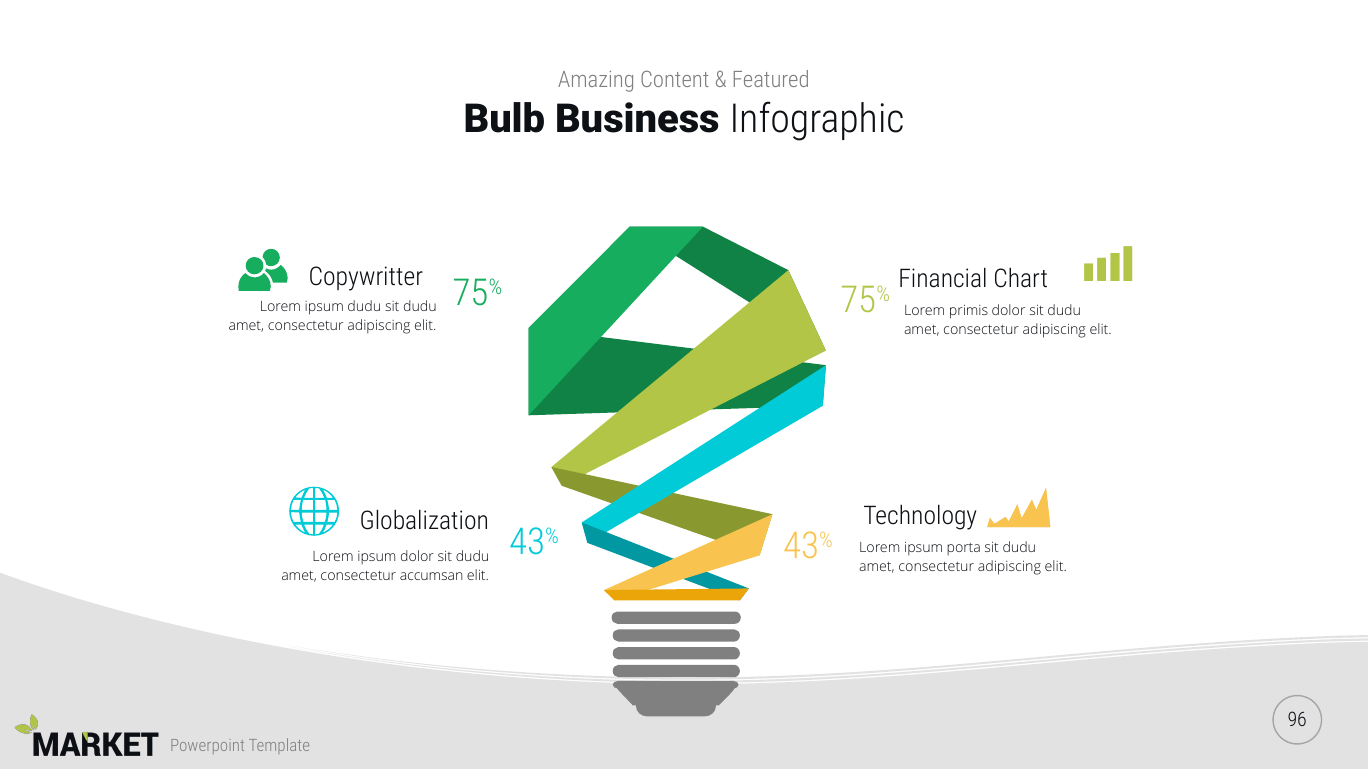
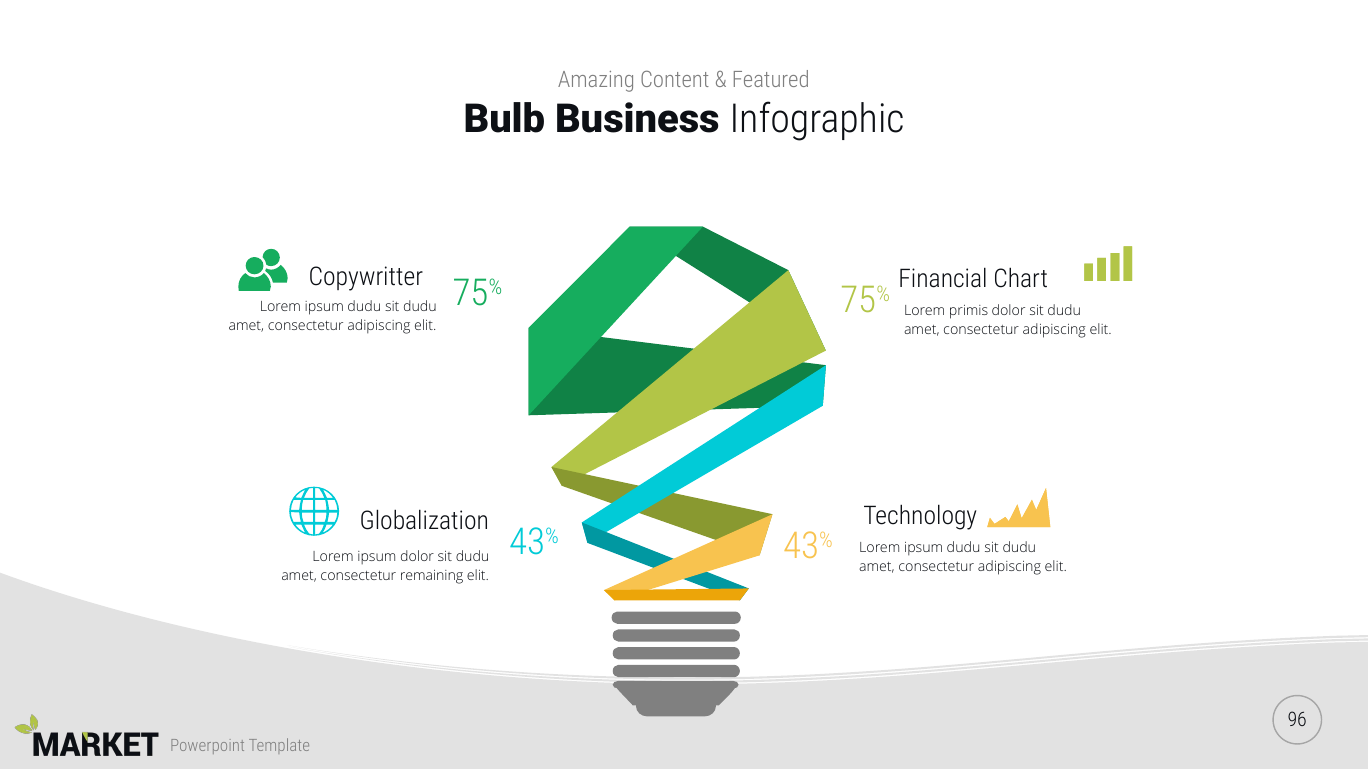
43% Lorem ipsum porta: porta -> dudu (964, 548)
accumsan: accumsan -> remaining (432, 576)
